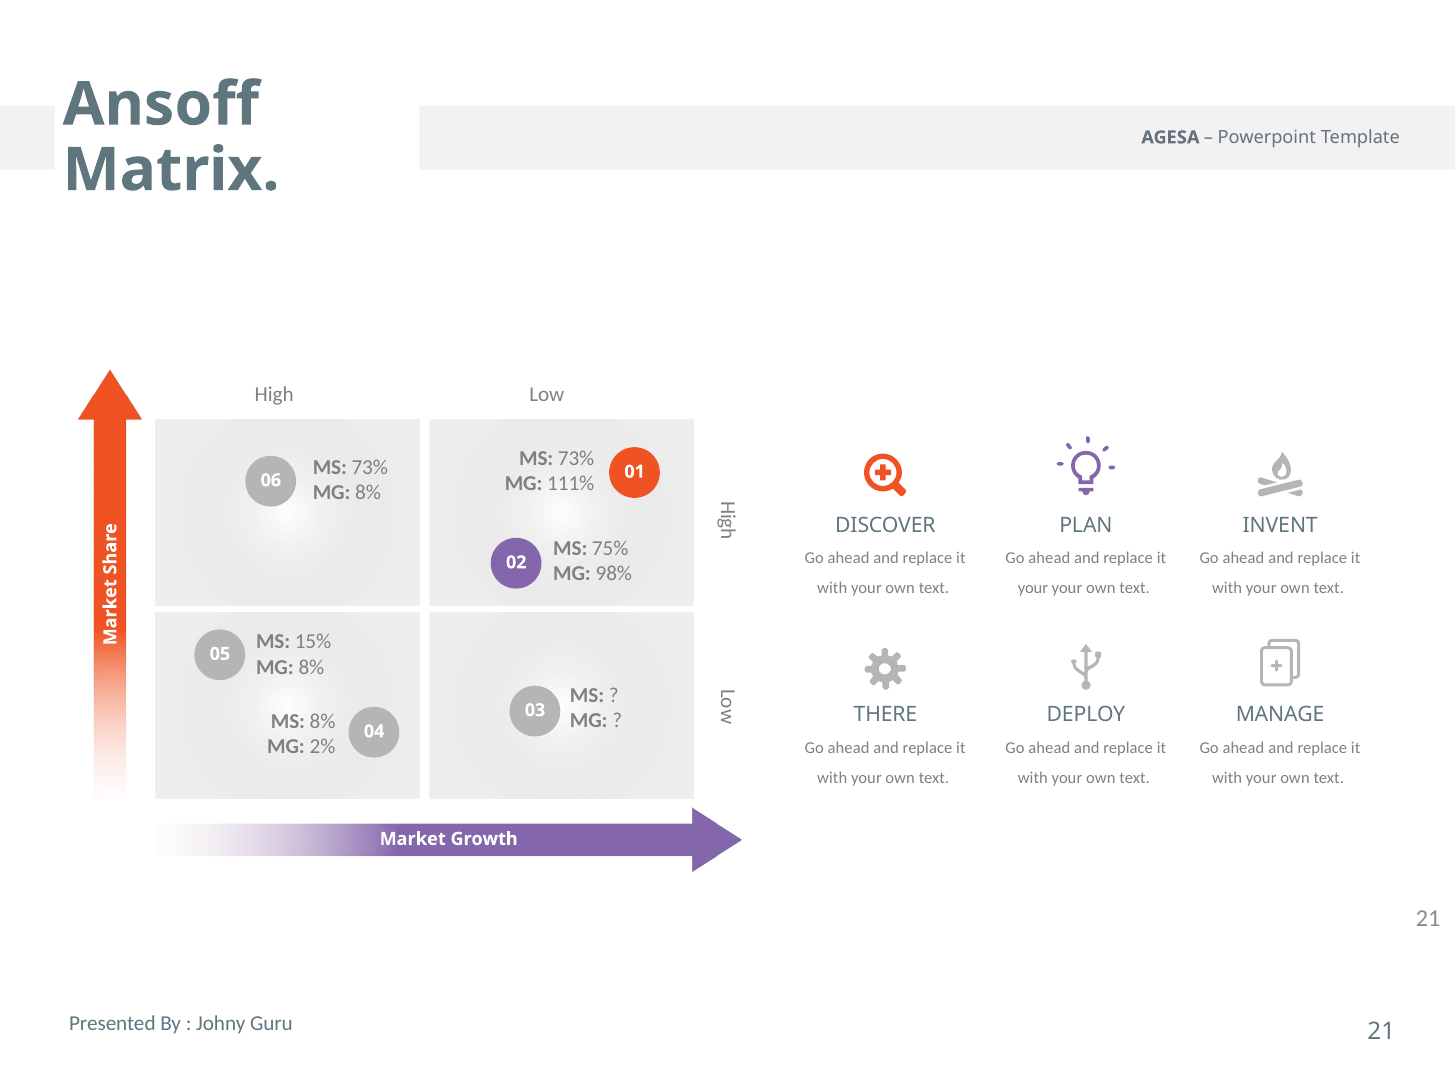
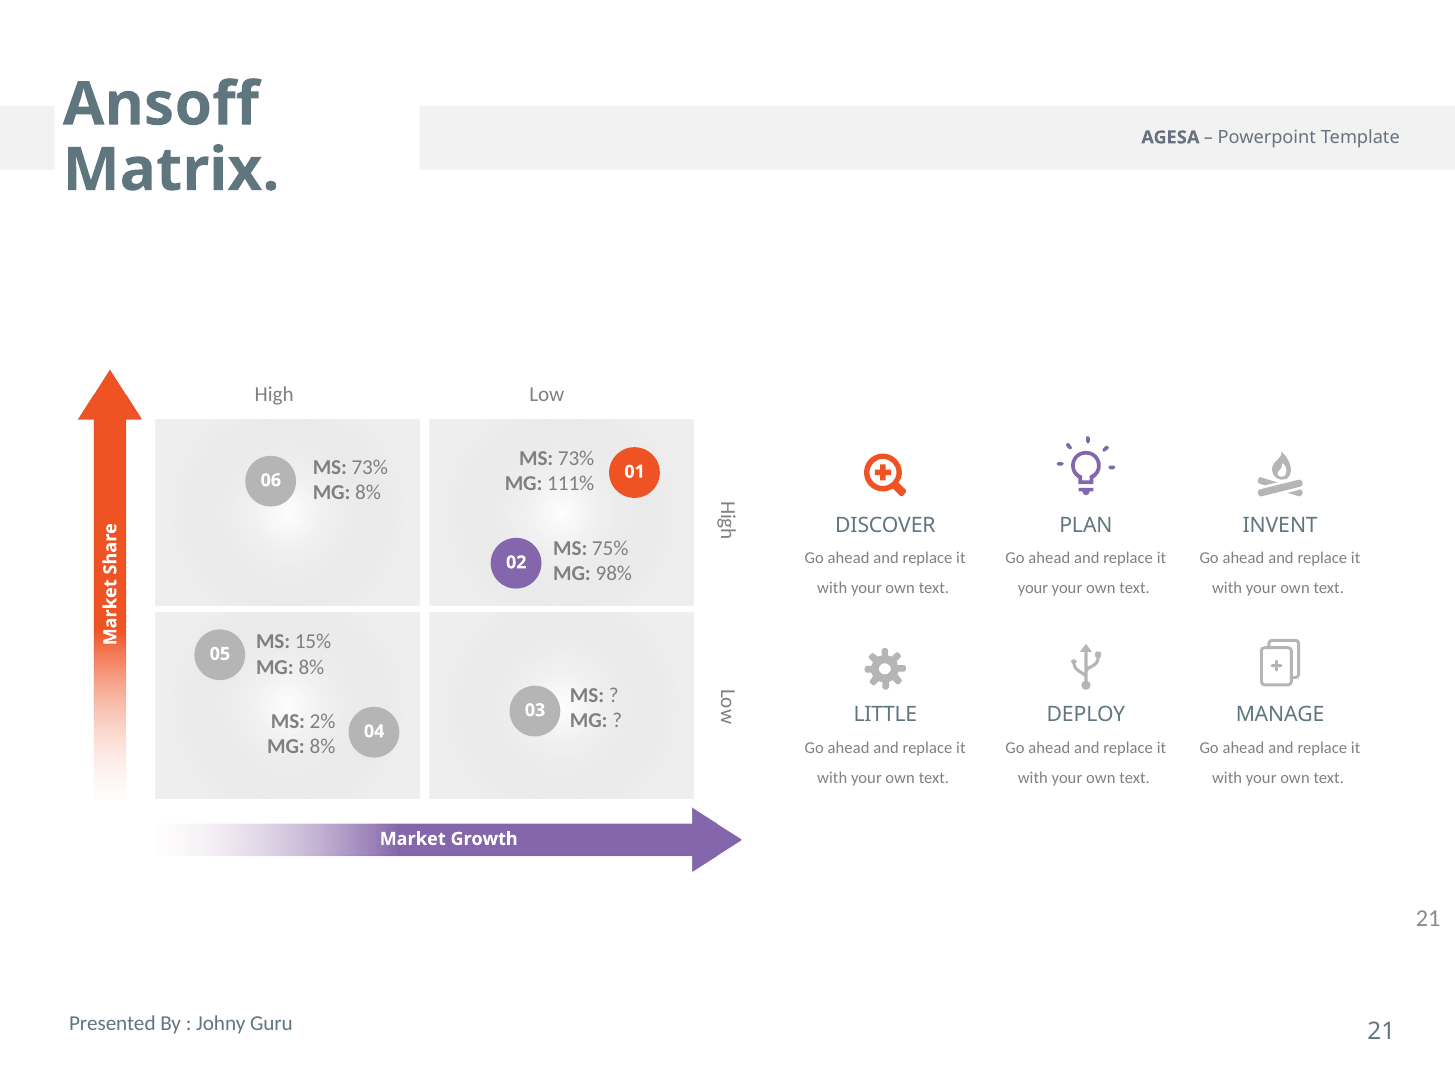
THERE: THERE -> LITTLE (885, 714)
MS 8%: 8% -> 2% (323, 721)
2%: 2% -> 8% (323, 747)
